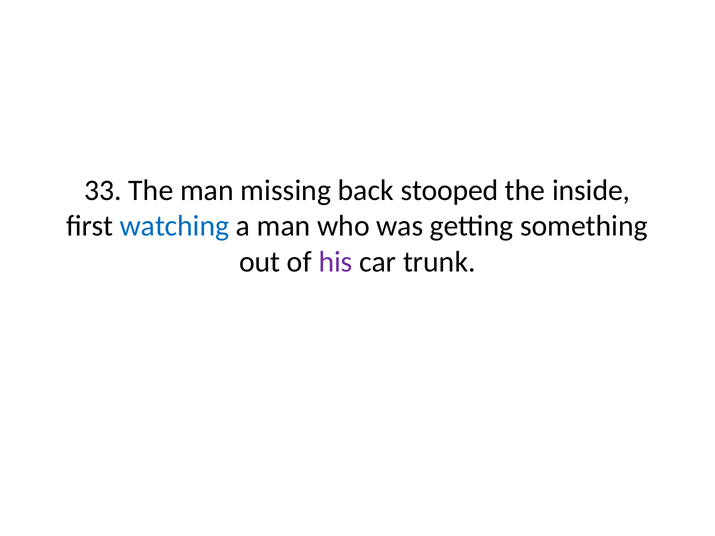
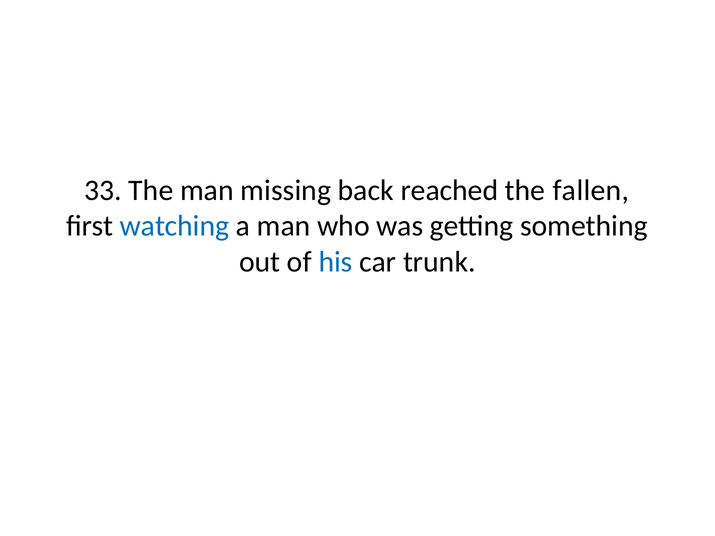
stooped: stooped -> reached (449, 190)
inside: inside -> fallen (591, 190)
his colour: purple -> blue (336, 262)
